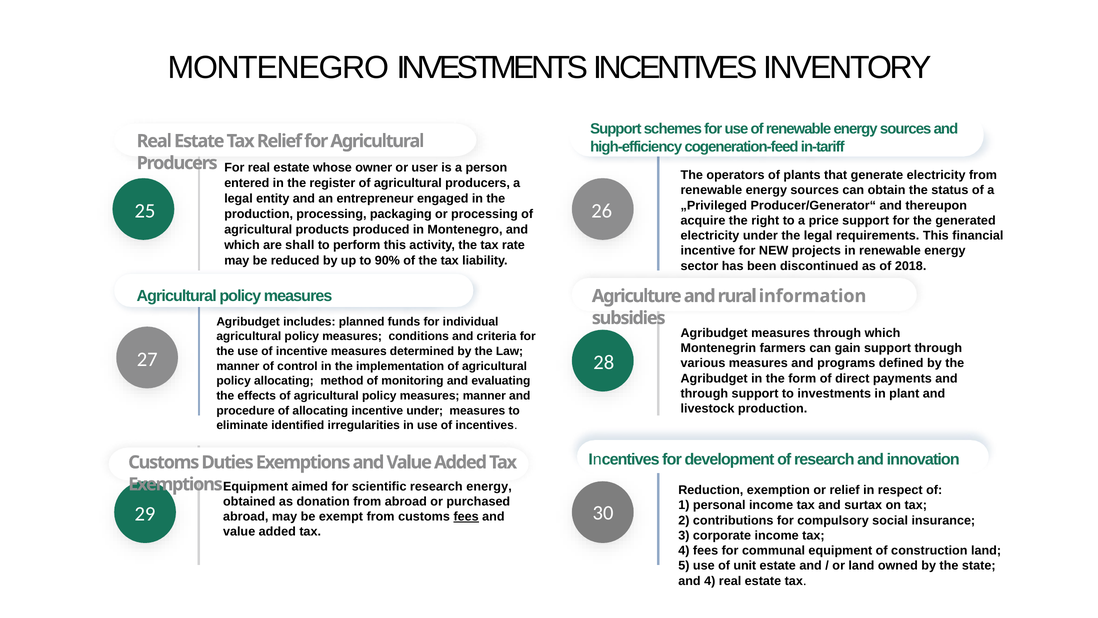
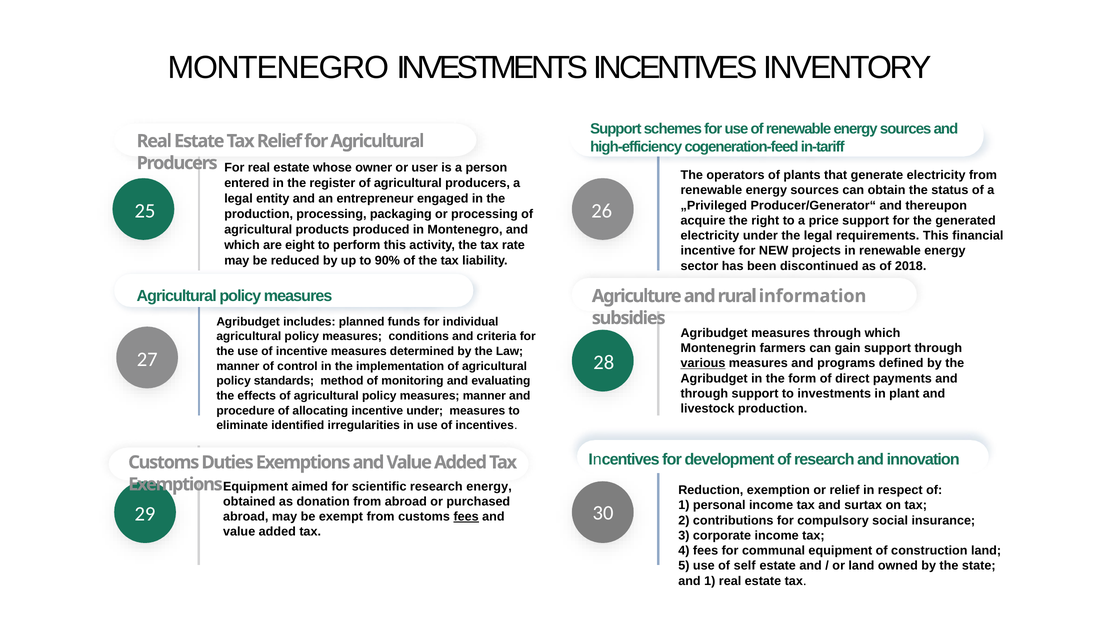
shall: shall -> eight (300, 245)
various underline: none -> present (703, 363)
policy allocating: allocating -> standards (284, 381)
unit: unit -> self (745, 565)
and 4: 4 -> 1 (710, 580)
